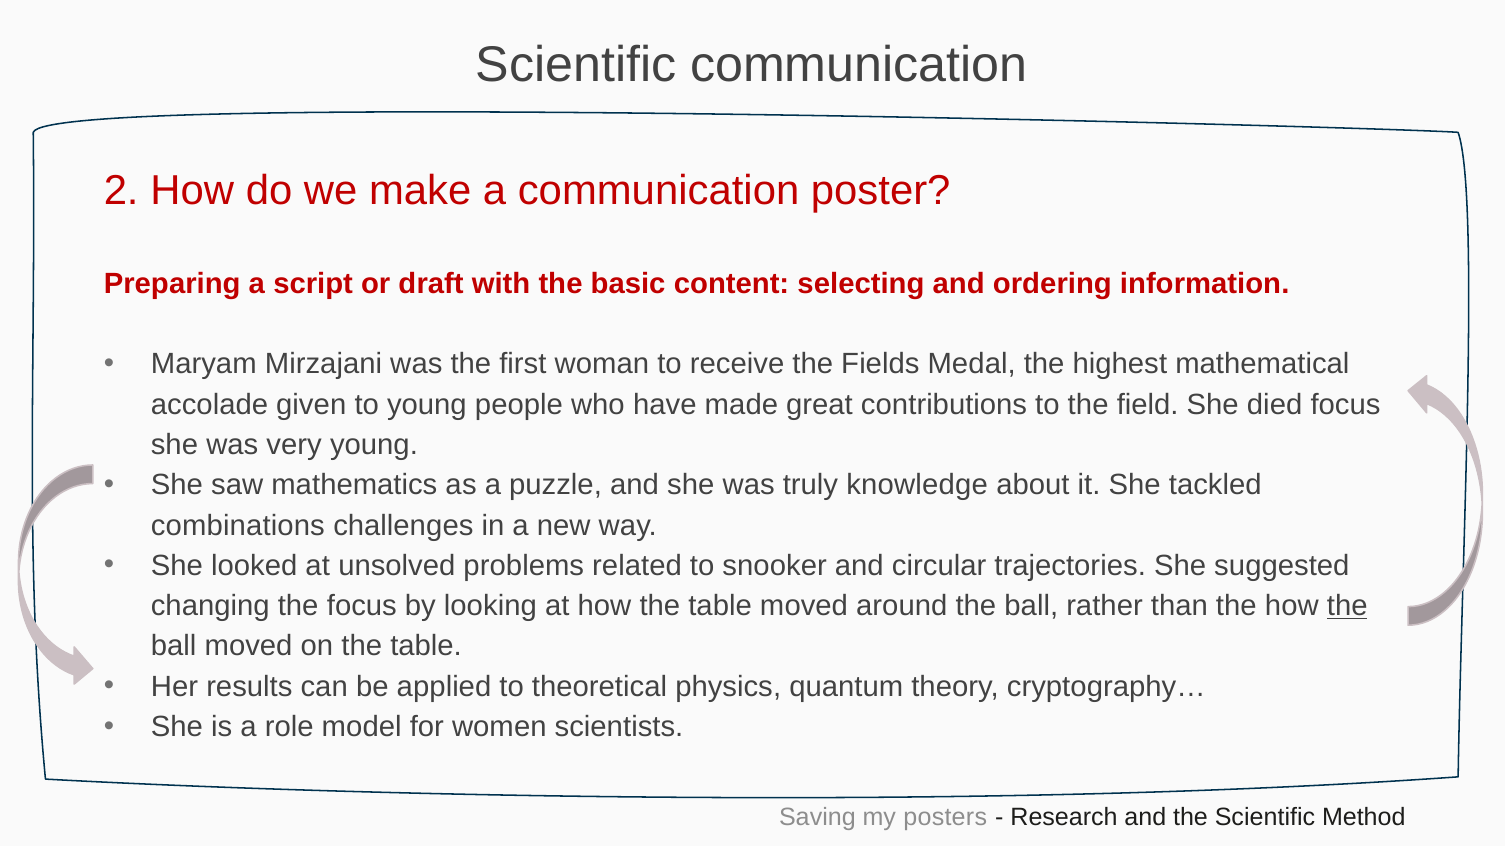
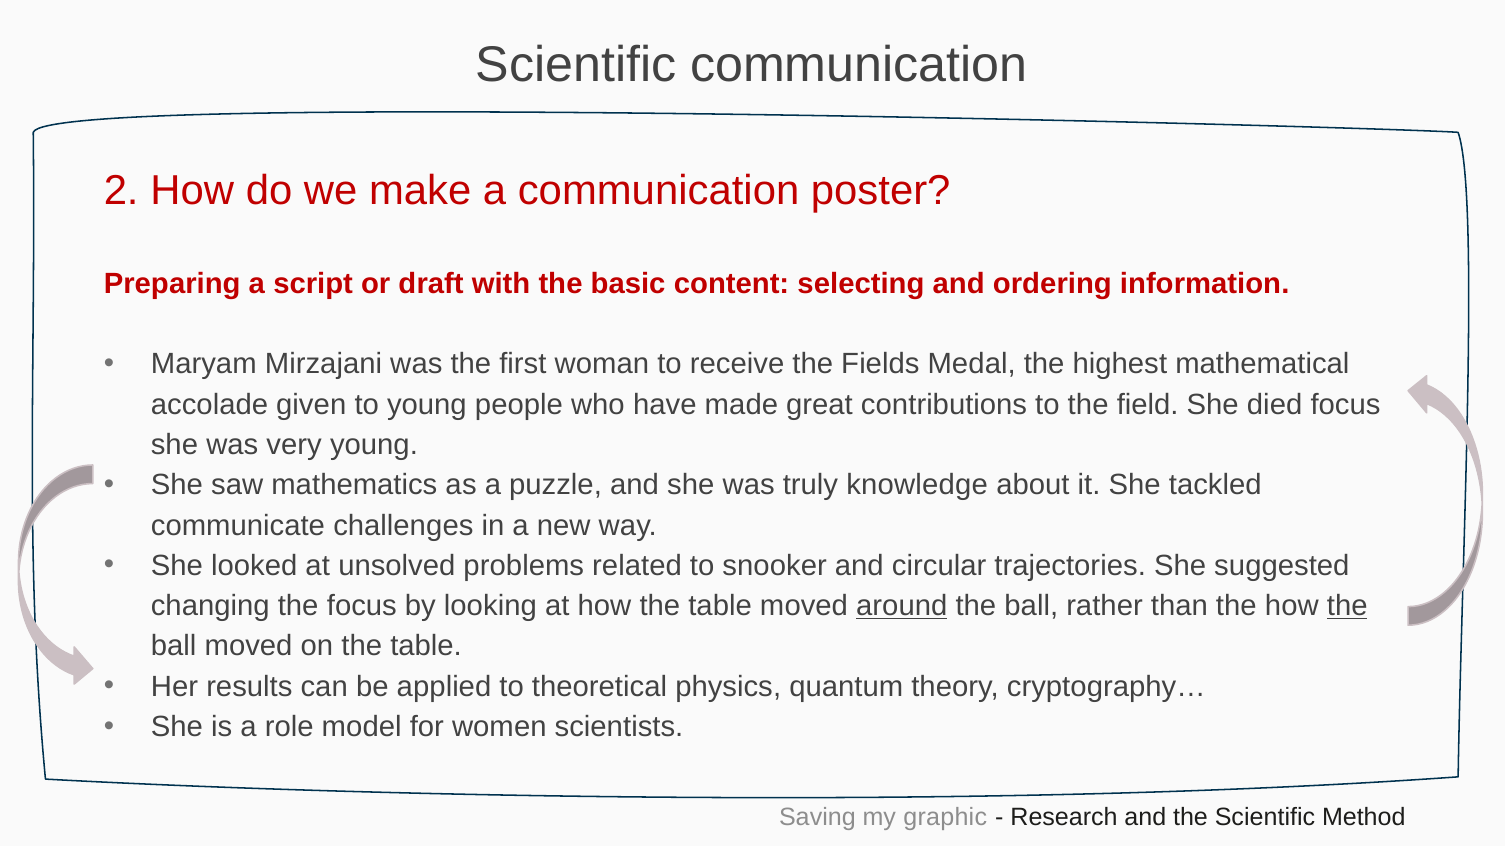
combinations: combinations -> communicate (238, 526)
around underline: none -> present (902, 606)
posters: posters -> graphic (945, 818)
